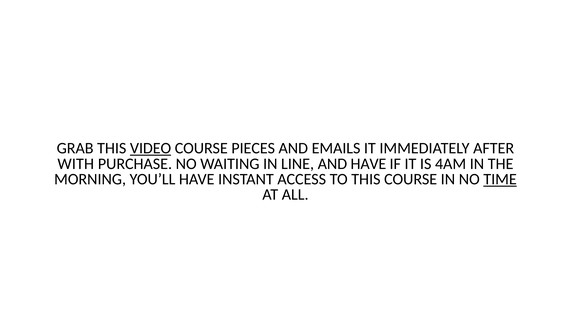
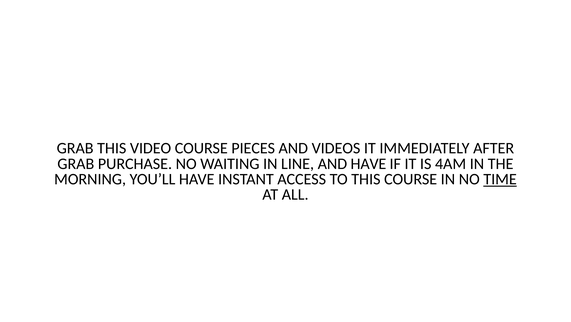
VIDEO underline: present -> none (151, 148)
EMAILS: EMAILS -> VIDEOS (336, 148)
WITH: WITH -> GRAB (76, 164)
